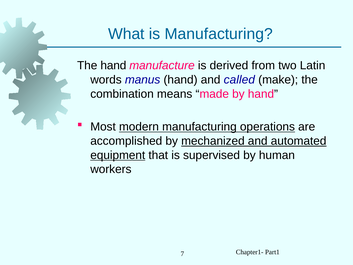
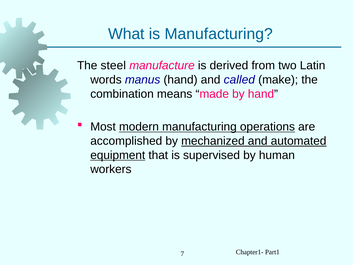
The hand: hand -> steel (113, 66)
